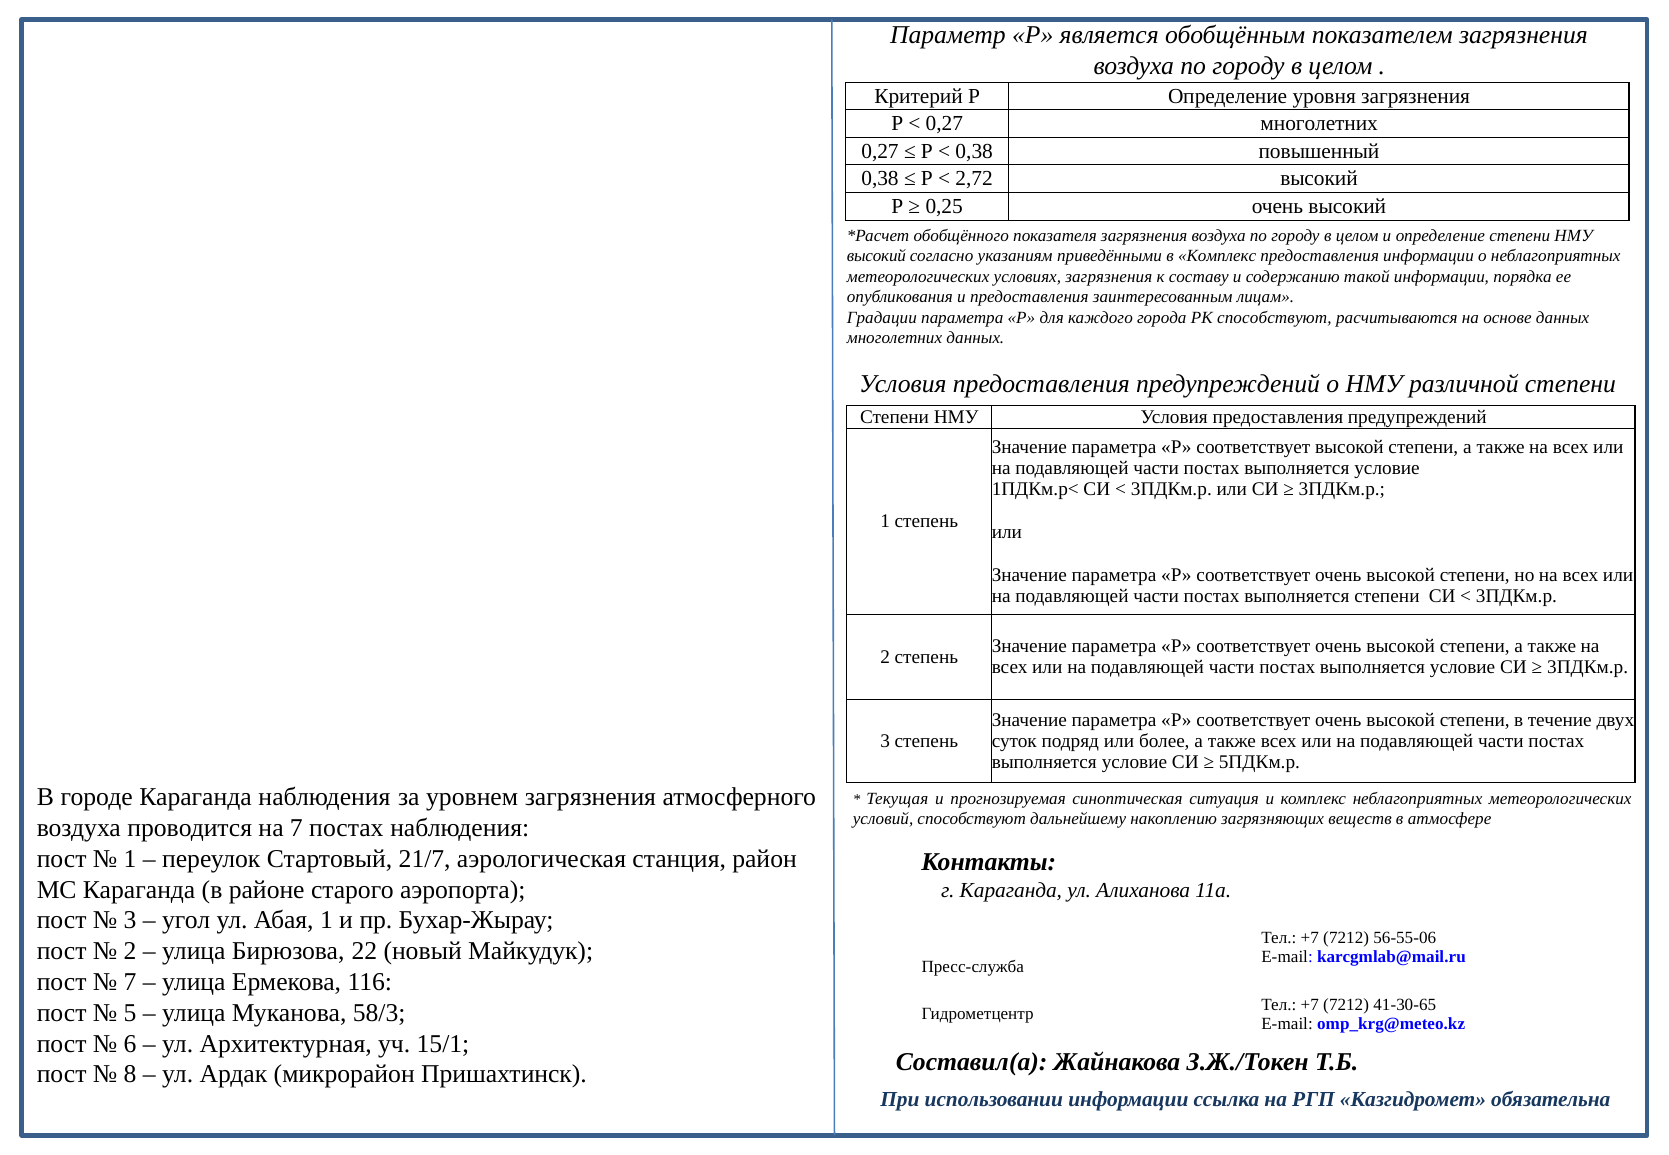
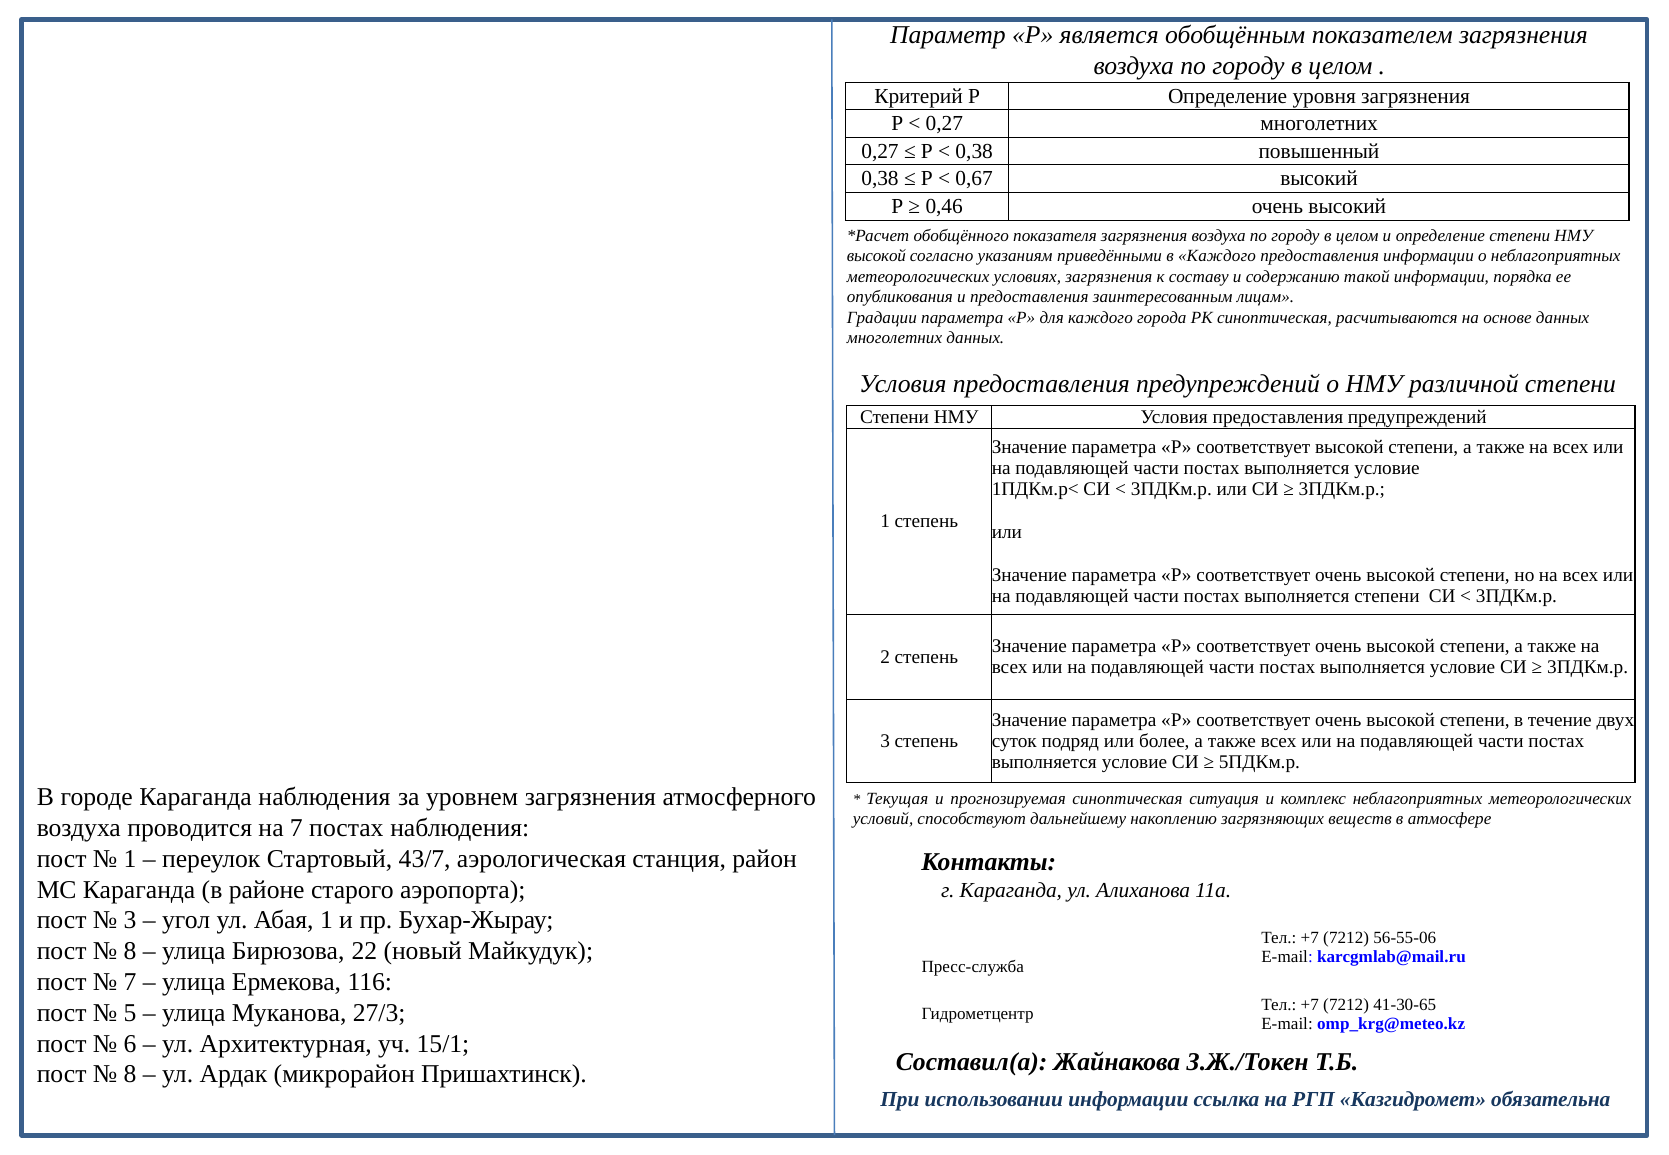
2,72: 2,72 -> 0,67 (974, 179)
0,25: 0,25 -> 0,46 (944, 206)
высокий: высокий -> высокой (876, 256)
в Комплекс: Комплекс -> Каждого (1217, 256)
РК способствуют: способствуют -> синоптическая (1274, 318)
21/7: 21/7 -> 43/7 (425, 859)
2: 2 -> 8 (130, 952)
58/3: 58/3 -> 27/3 (379, 1013)
